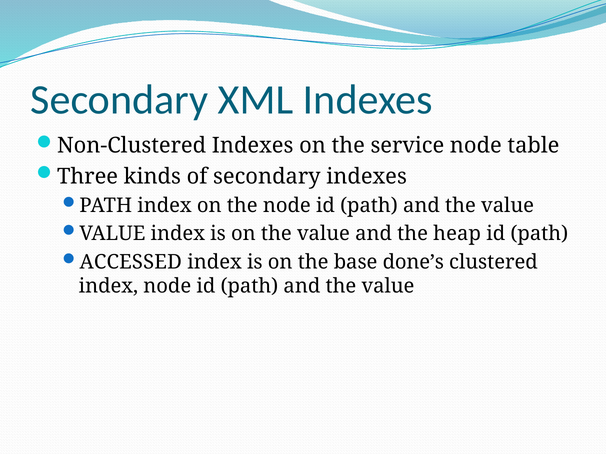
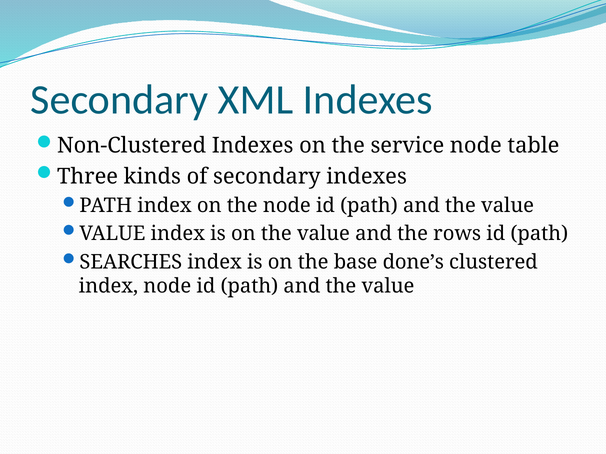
heap: heap -> rows (457, 234)
ACCESSED: ACCESSED -> SEARCHES (131, 262)
